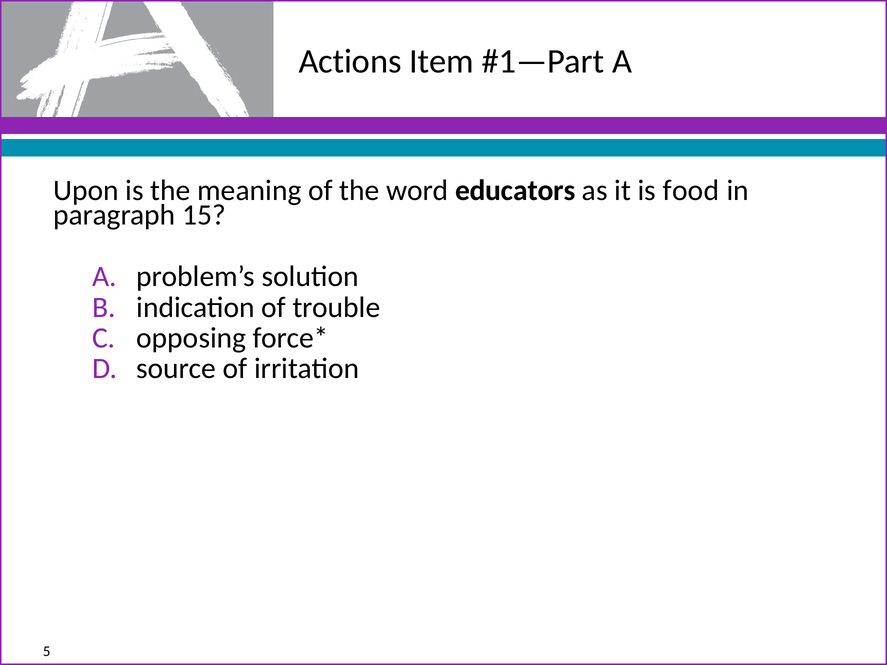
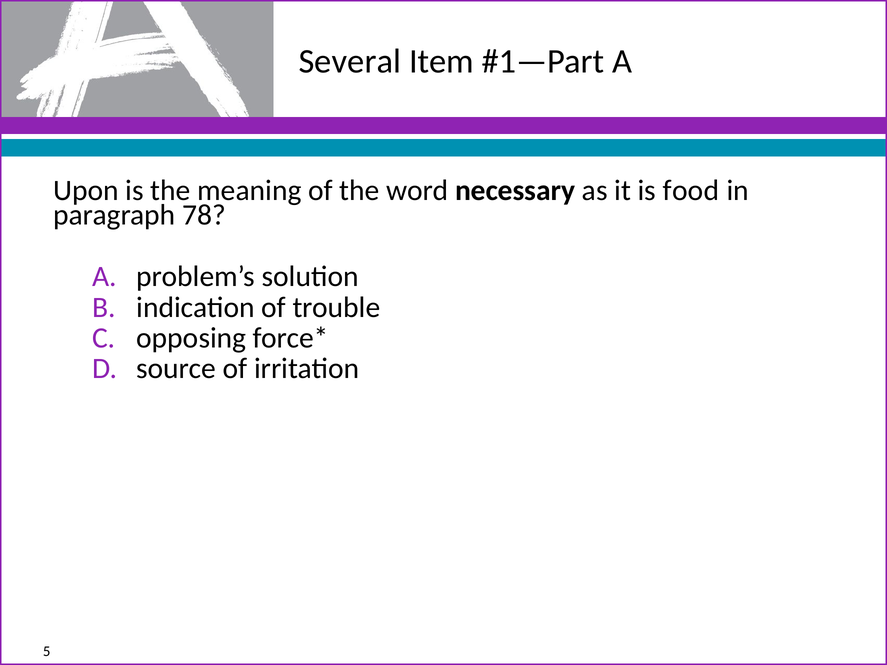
Actions: Actions -> Several (350, 62)
educators: educators -> necessary (515, 190)
15: 15 -> 78 (204, 215)
